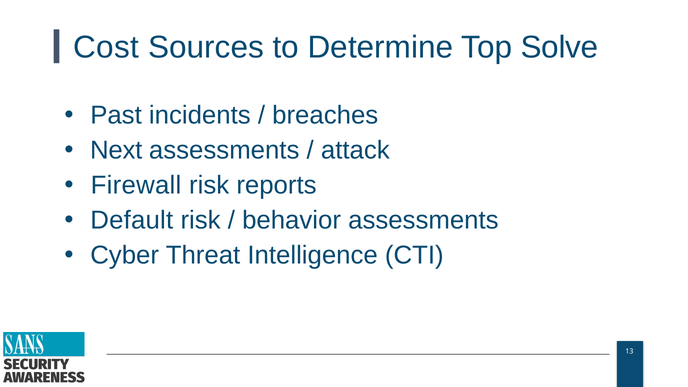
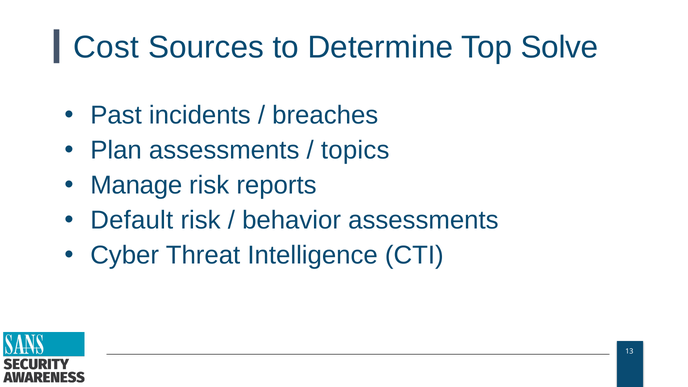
Next: Next -> Plan (116, 150)
attack: attack -> topics (355, 150)
Firewall: Firewall -> Manage (136, 185)
